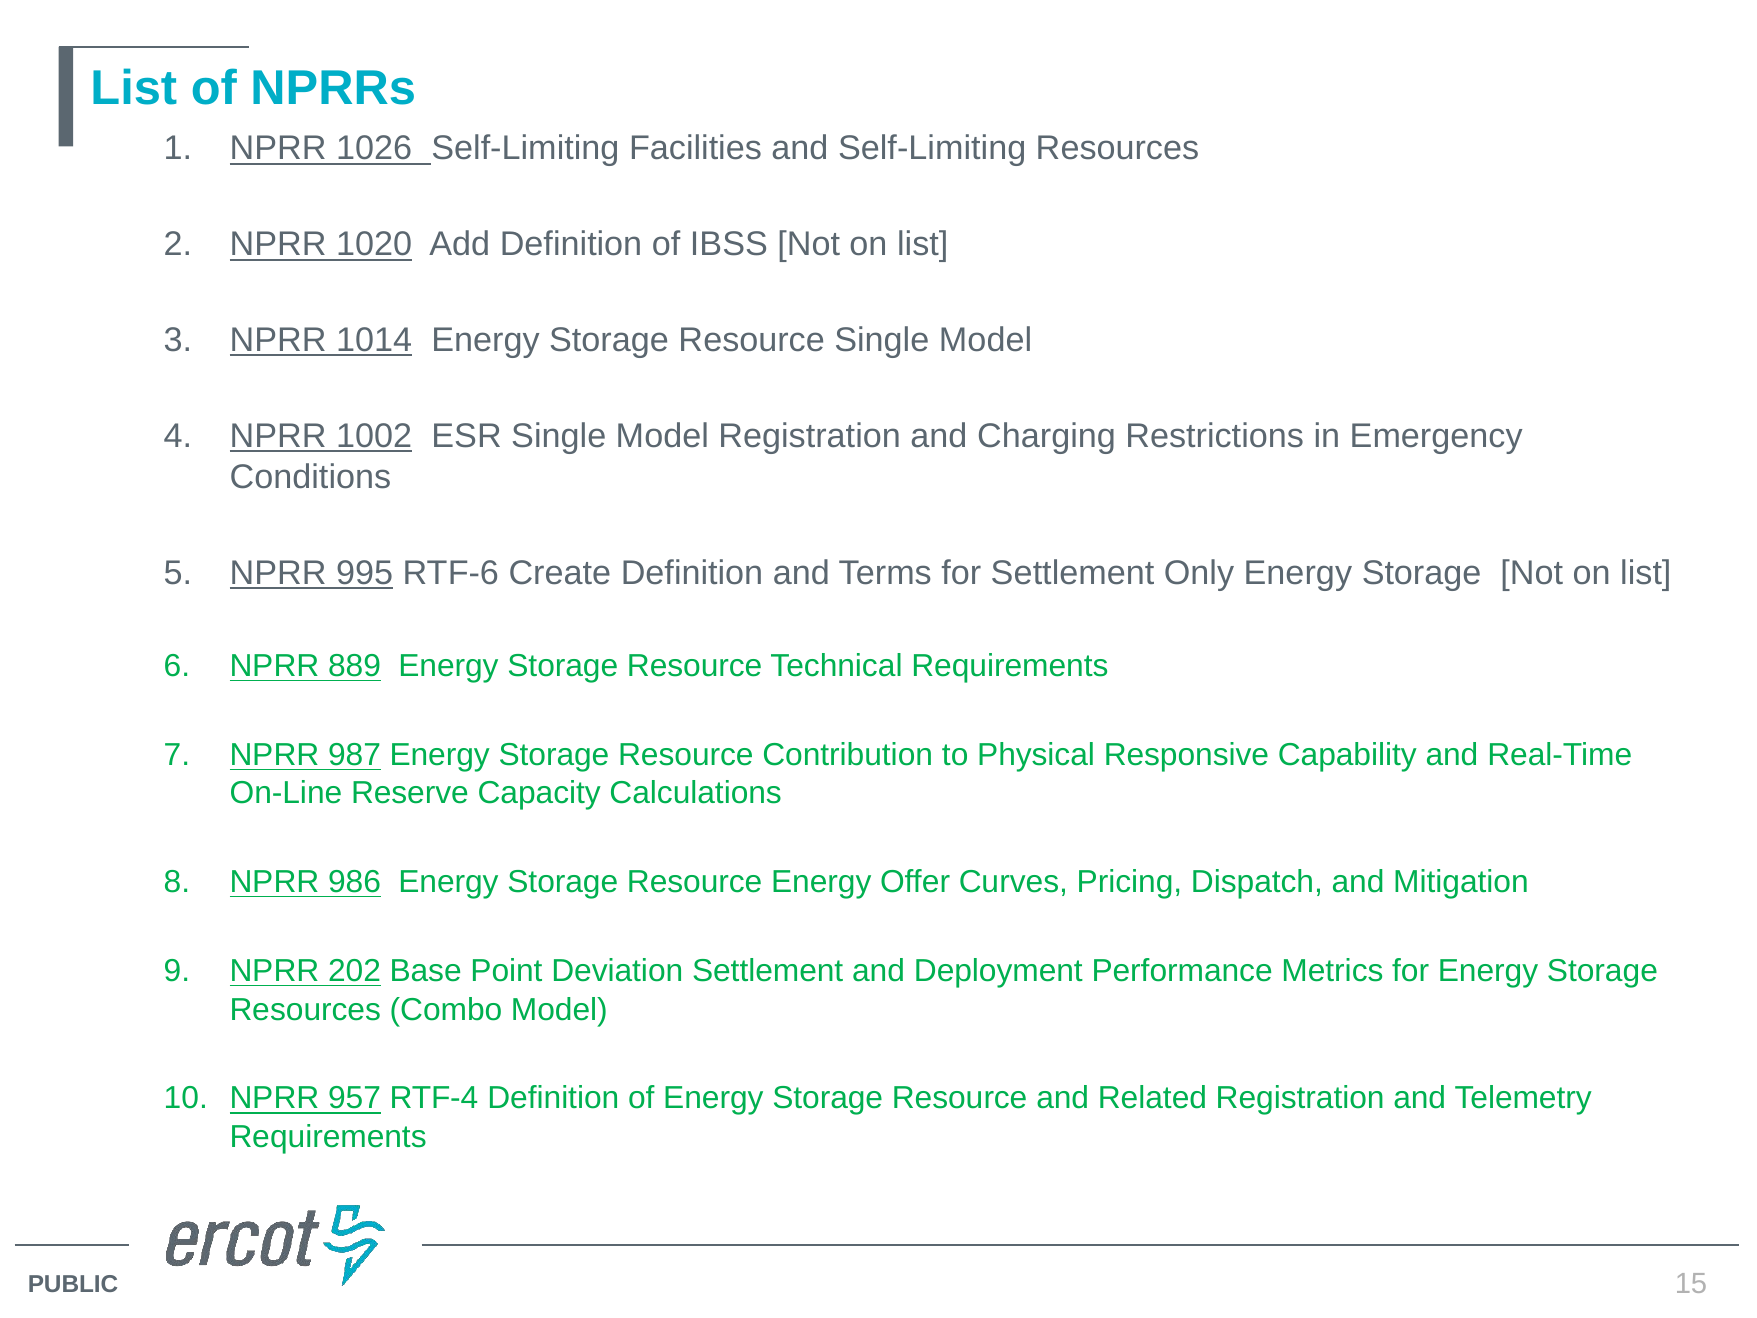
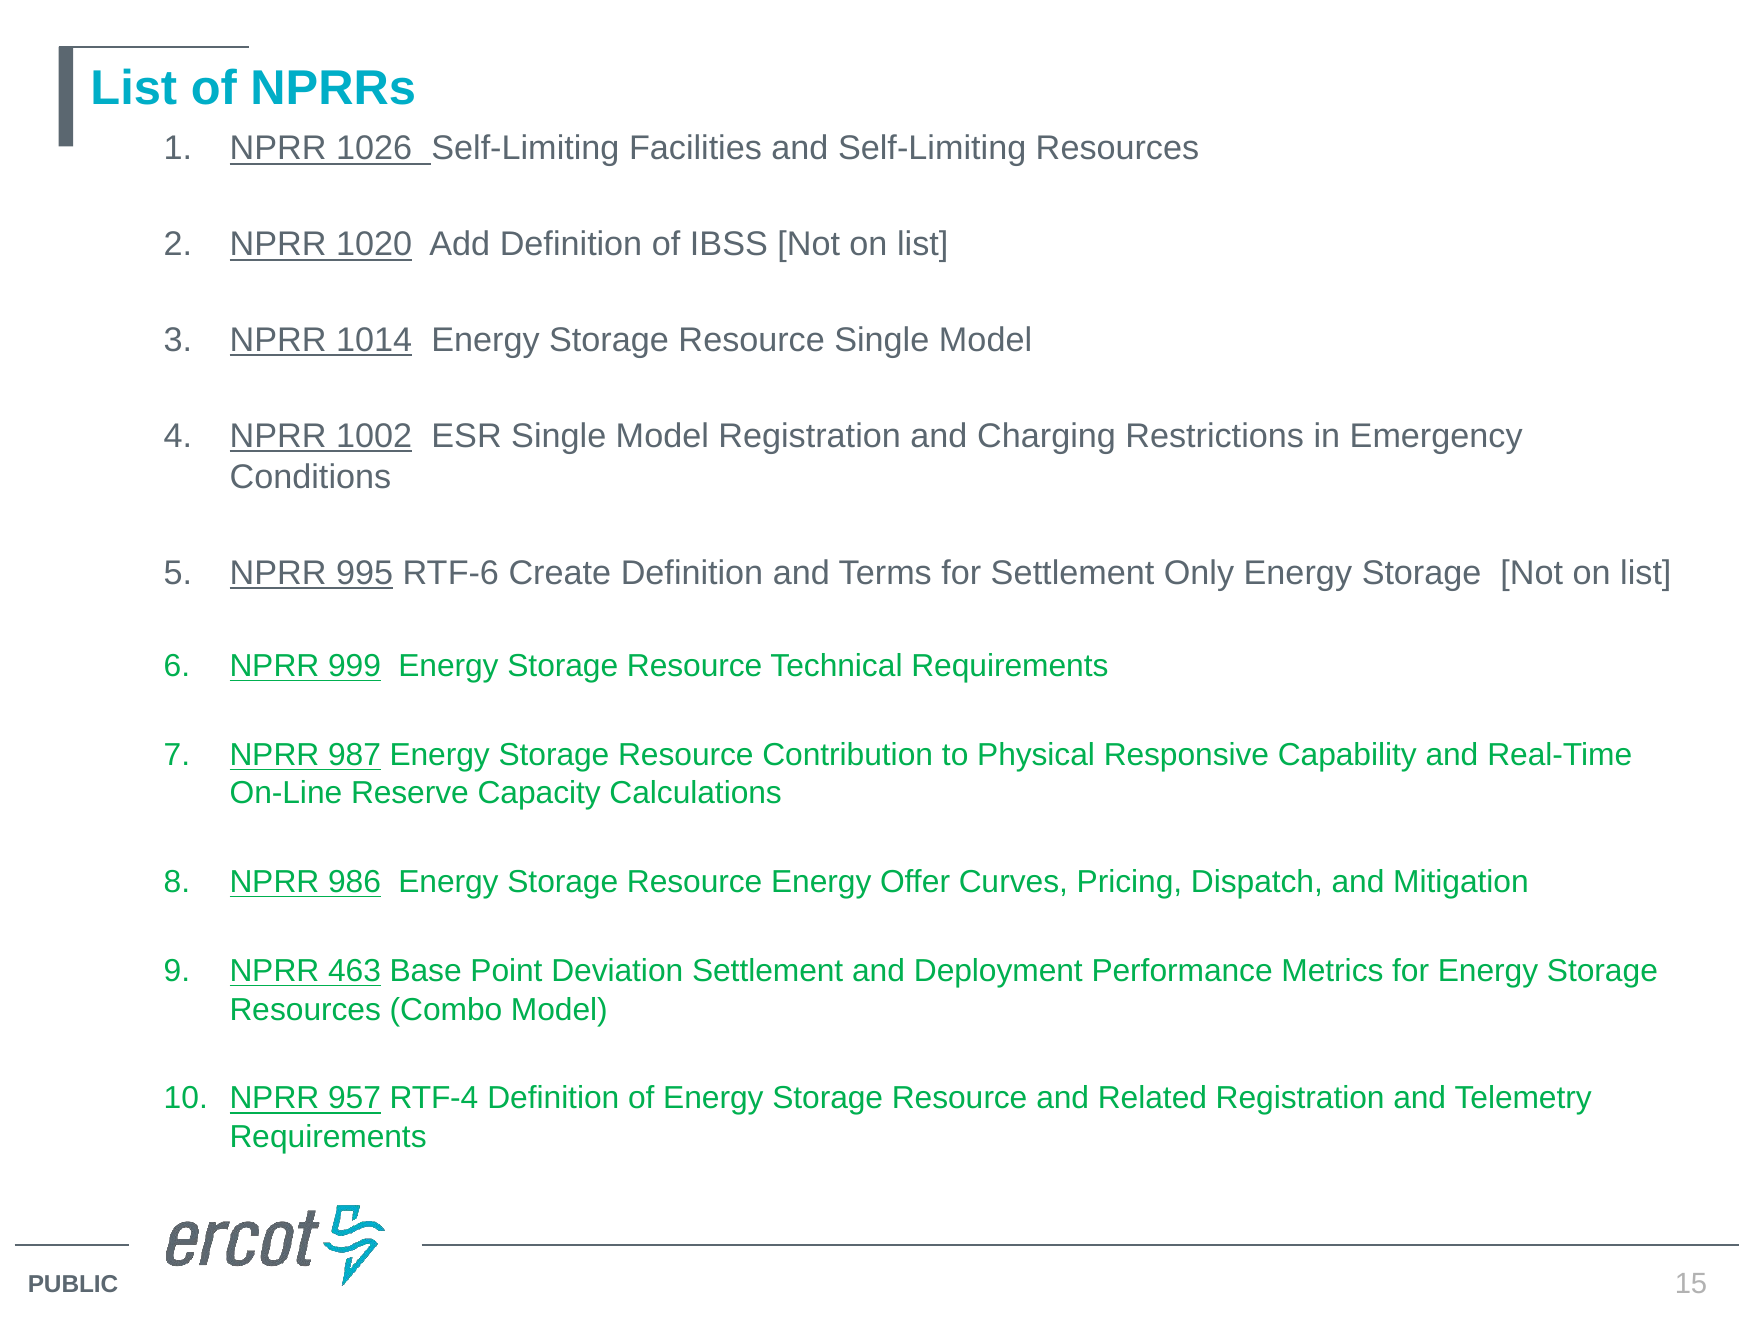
889: 889 -> 999 (355, 666)
202: 202 -> 463 (355, 971)
